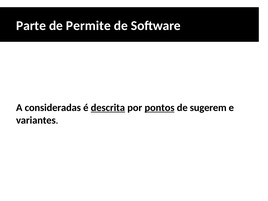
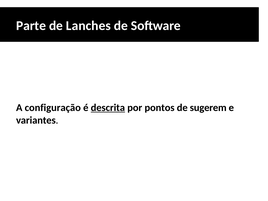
Permite: Permite -> Lanches (88, 26)
consideradas: consideradas -> configuração (53, 108)
pontos underline: present -> none (160, 108)
